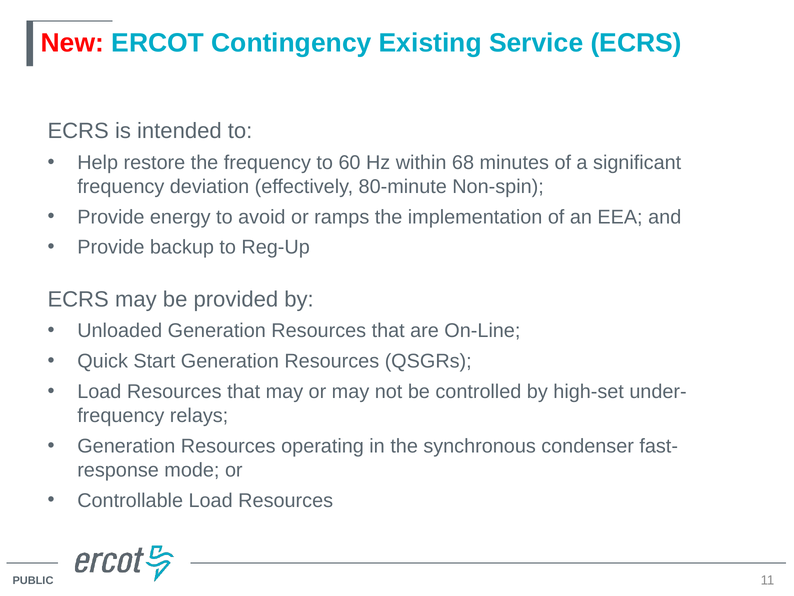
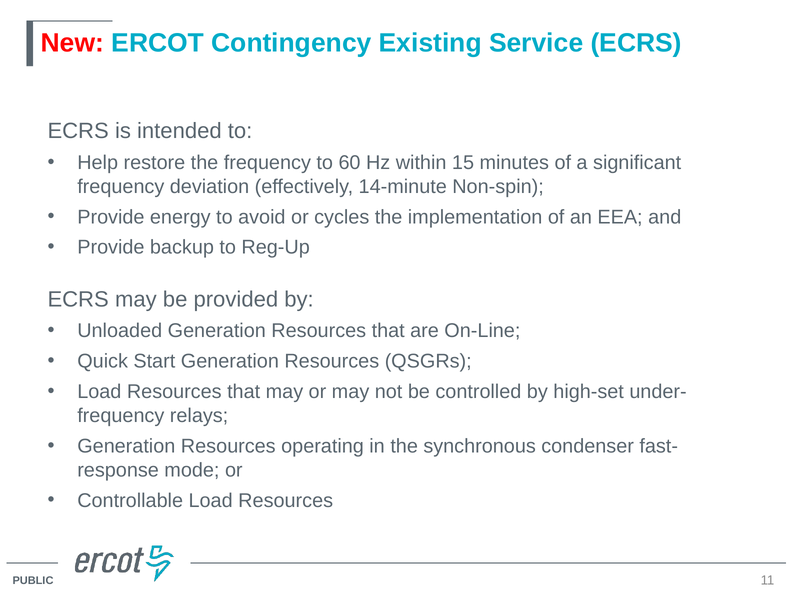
68: 68 -> 15 (463, 163)
80-minute: 80-minute -> 14-minute (403, 186)
ramps: ramps -> cycles (342, 217)
